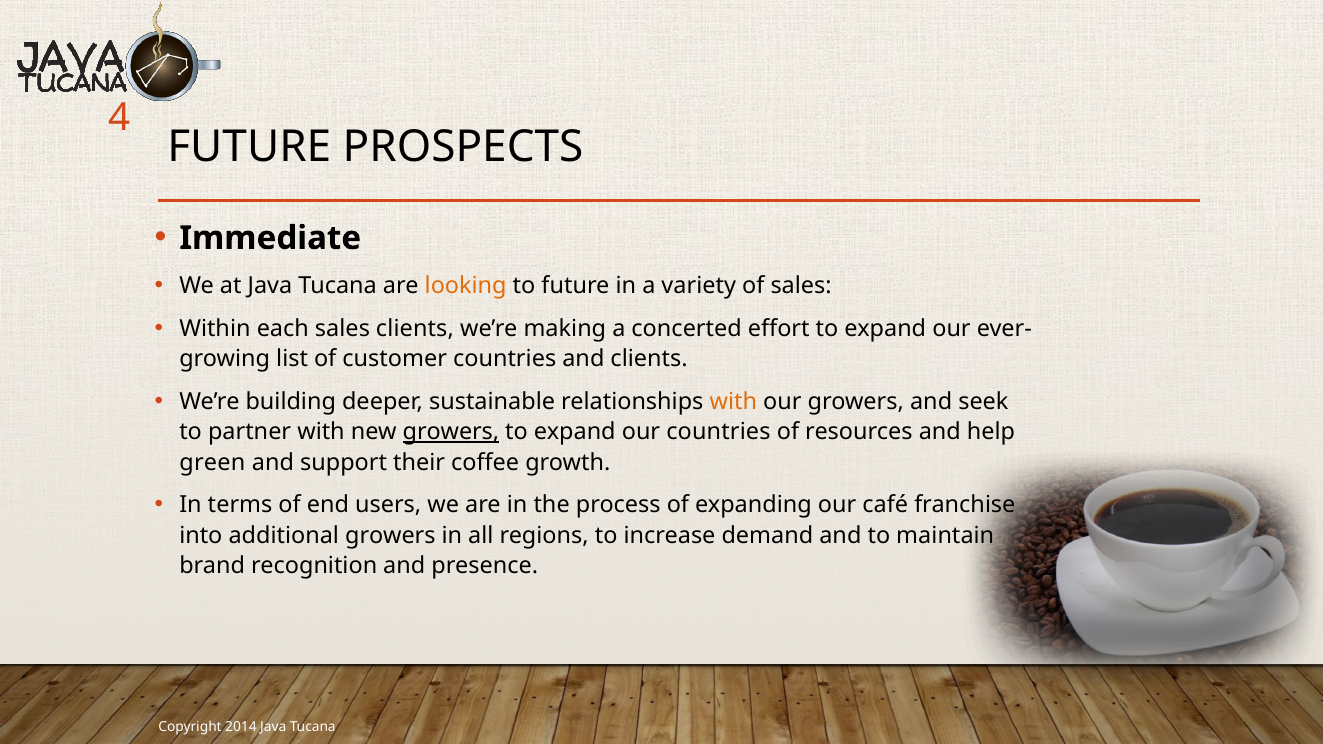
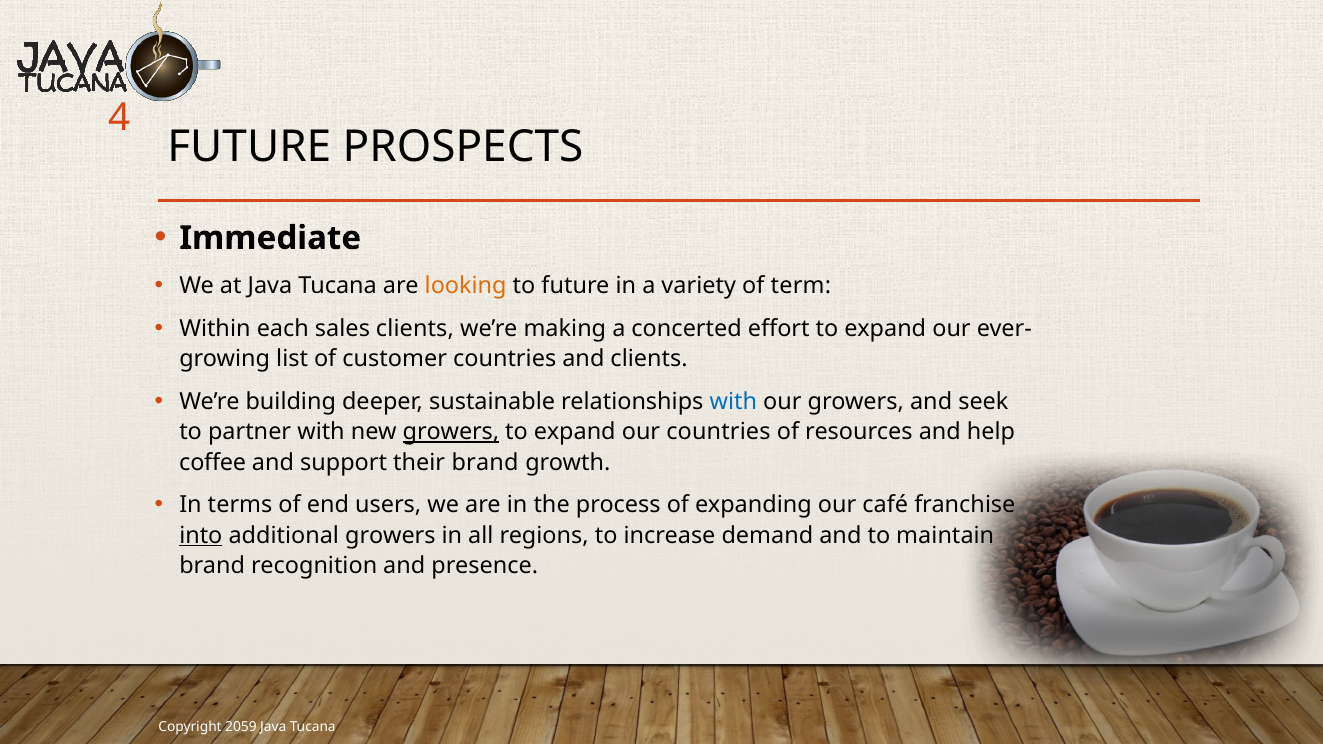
of sales: sales -> term (801, 286)
with colour: orange -> blue (733, 402)
green: green -> coffee (213, 462)
their coffee: coffee -> brand (485, 462)
into underline: none -> present (201, 536)
2014: 2014 -> 2059 (241, 727)
